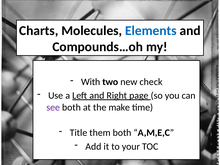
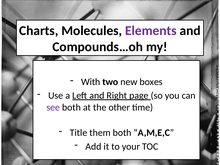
Elements colour: blue -> purple (151, 31)
check: check -> boxes (151, 82)
make: make -> other (119, 107)
